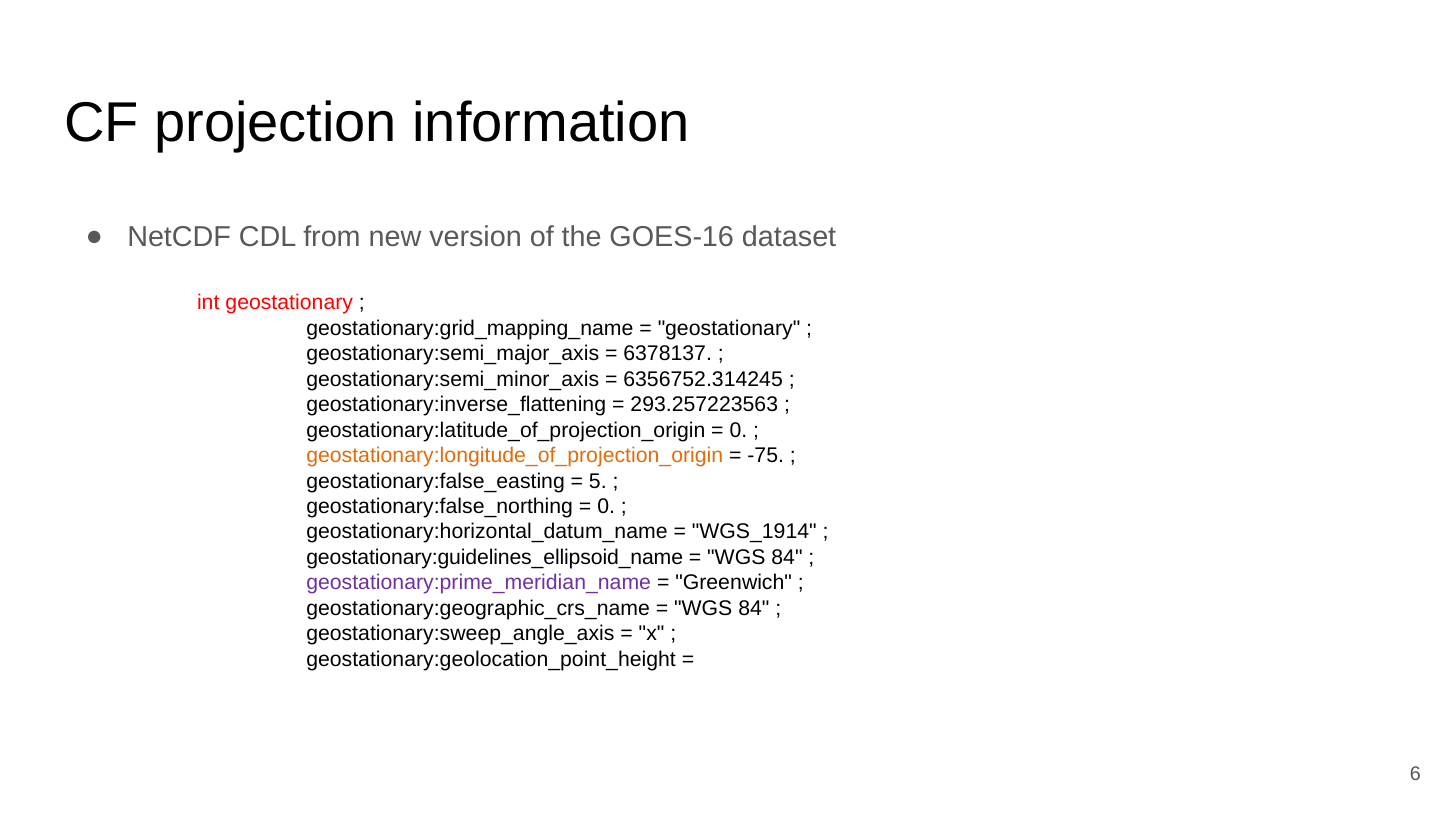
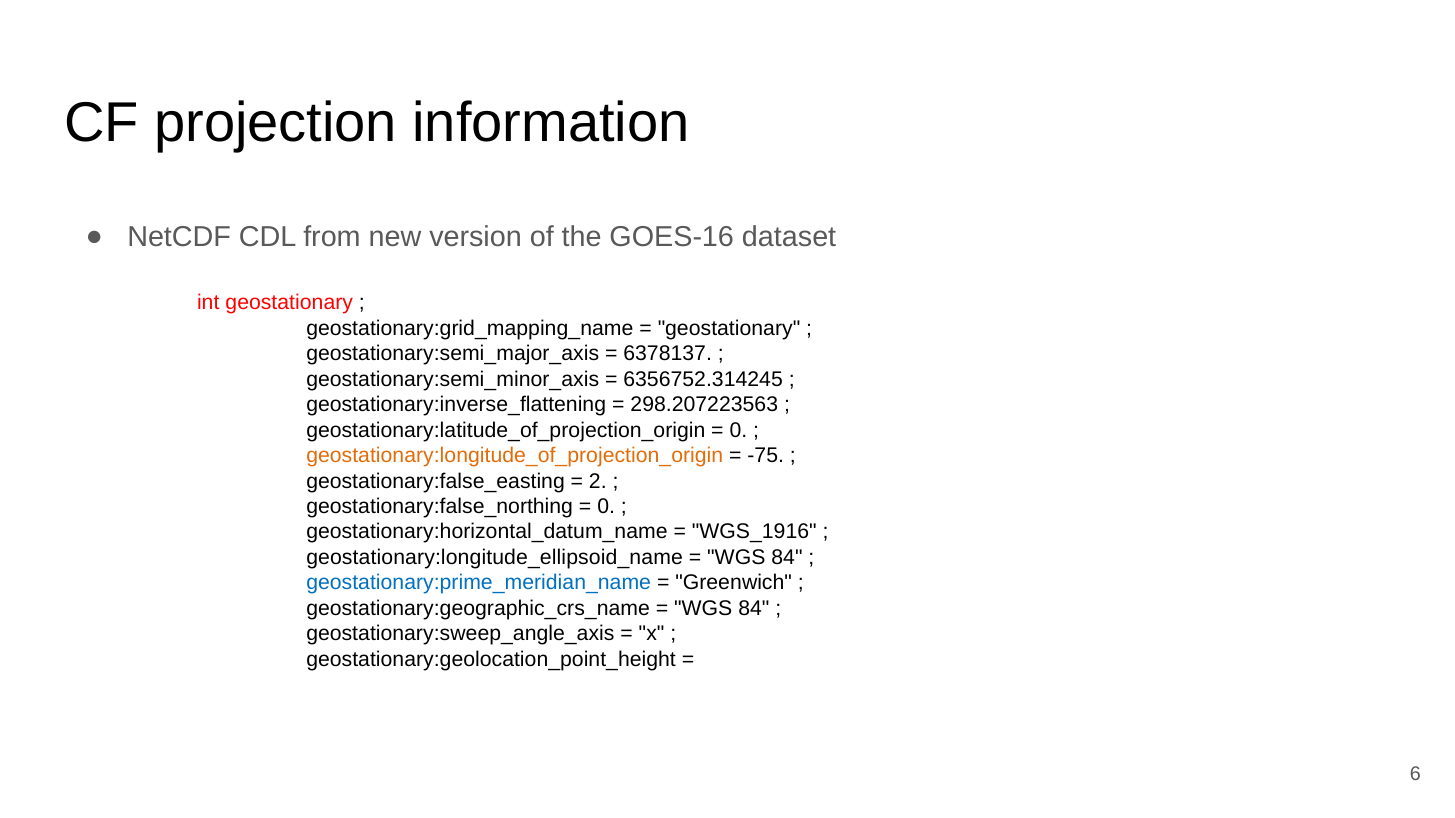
293.257223563: 293.257223563 -> 298.207223563 (704, 405)
5: 5 -> 2 (598, 481)
WGS_1914: WGS_1914 -> WGS_1916 (754, 532)
geostationary:guidelines_ellipsoid_name: geostationary:guidelines_ellipsoid_name -> geostationary:longitude_ellipsoid_name (495, 558)
geostationary:prime_meridian_name colour: purple -> blue (479, 583)
